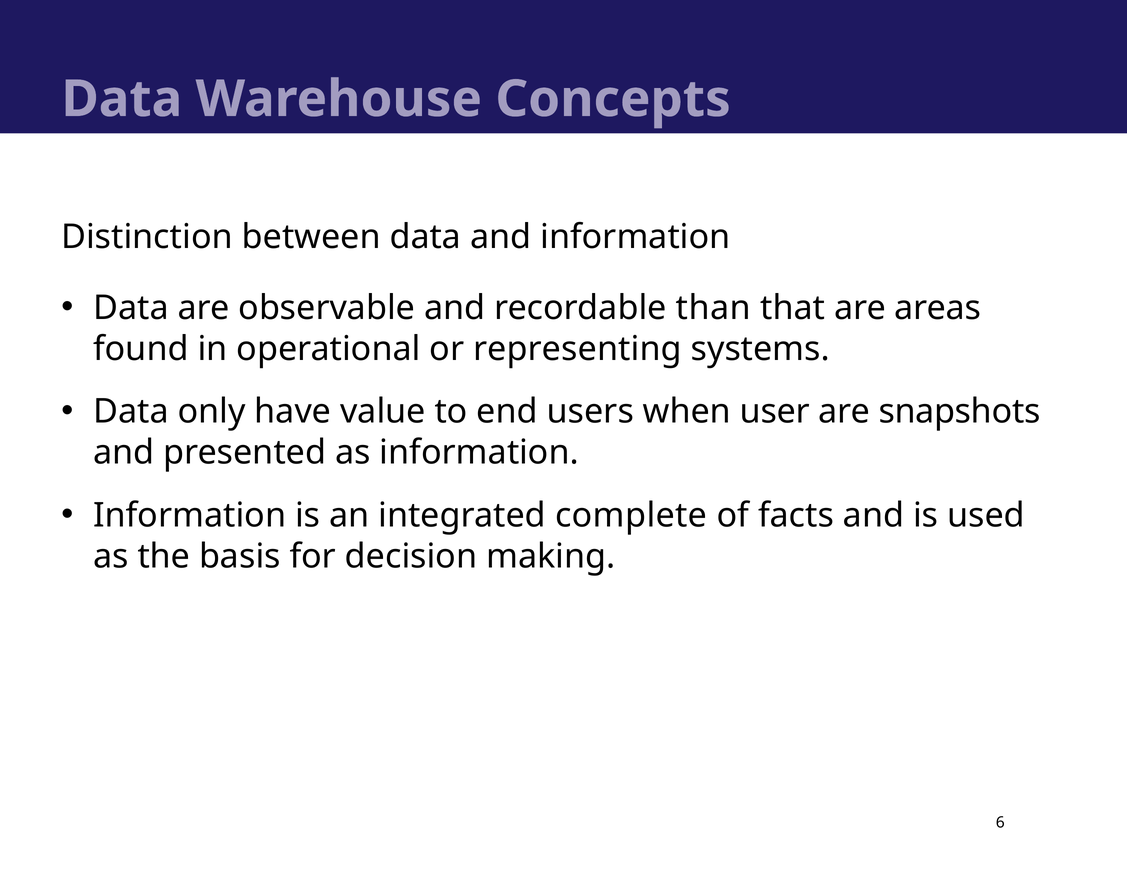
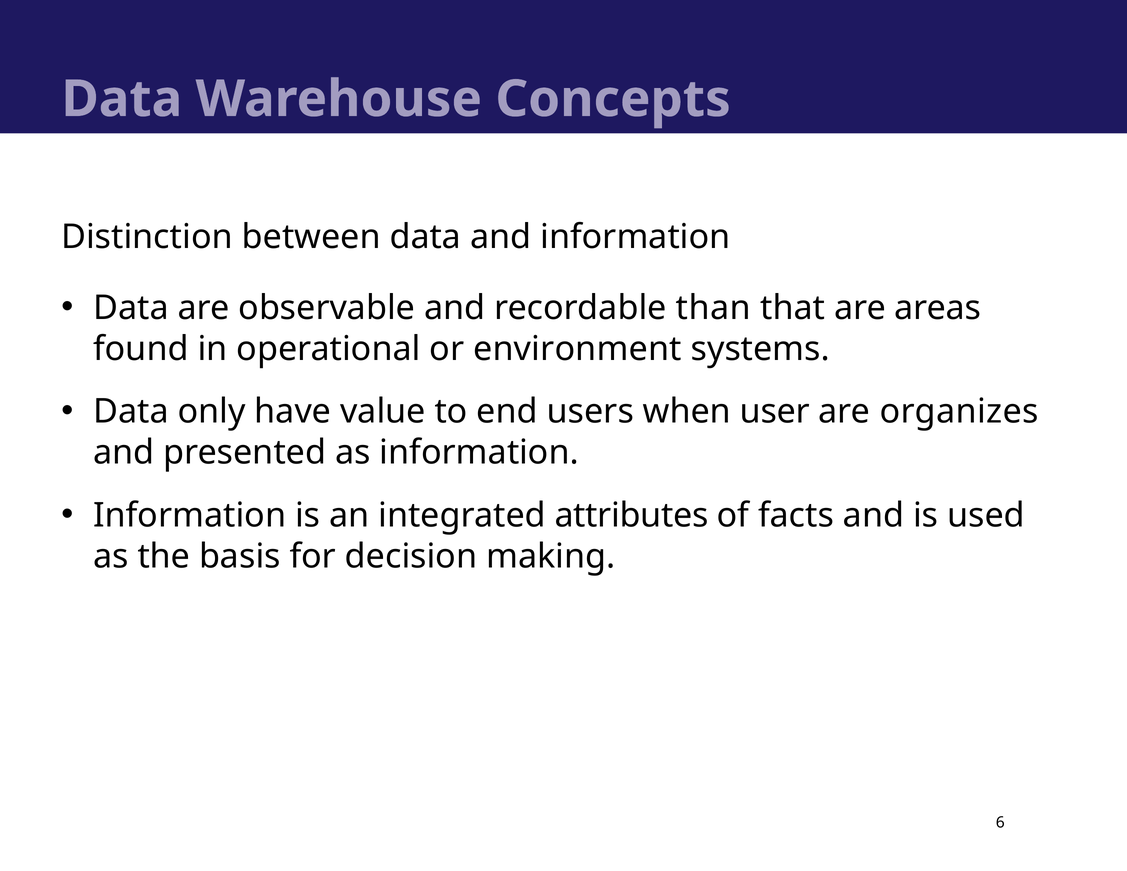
representing: representing -> environment (577, 349)
snapshots: snapshots -> organizes (959, 412)
complete: complete -> attributes (632, 515)
